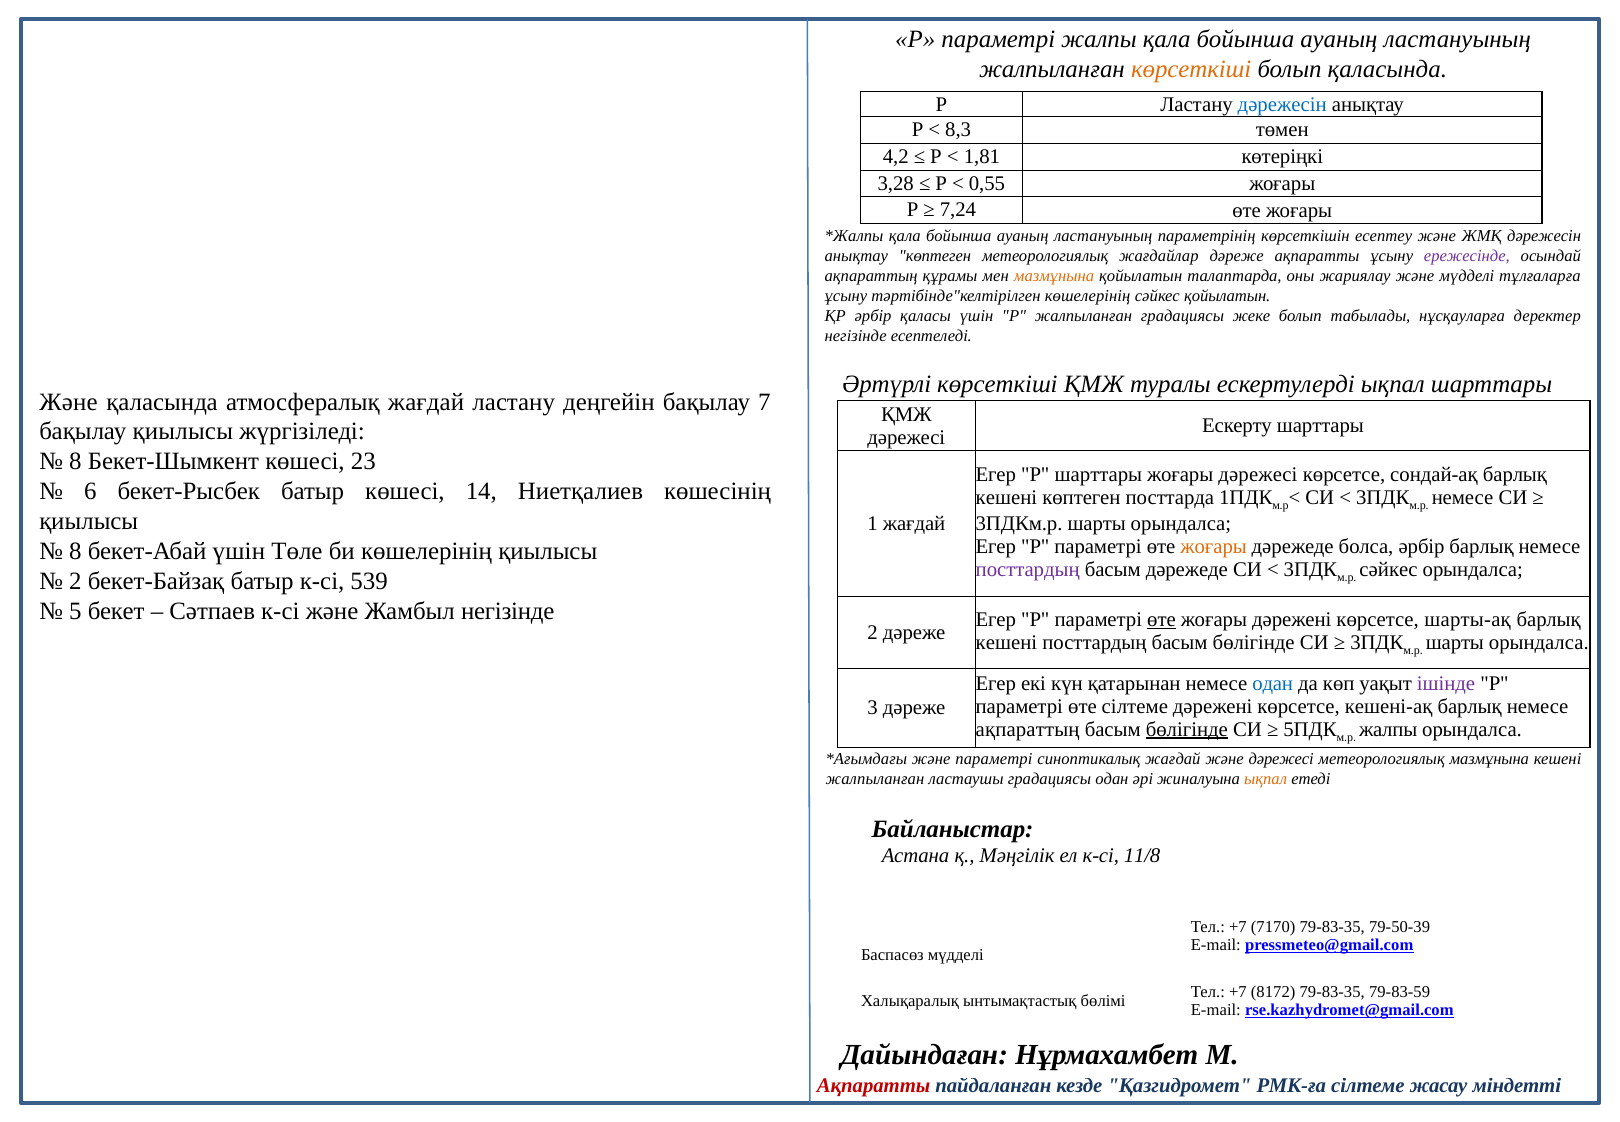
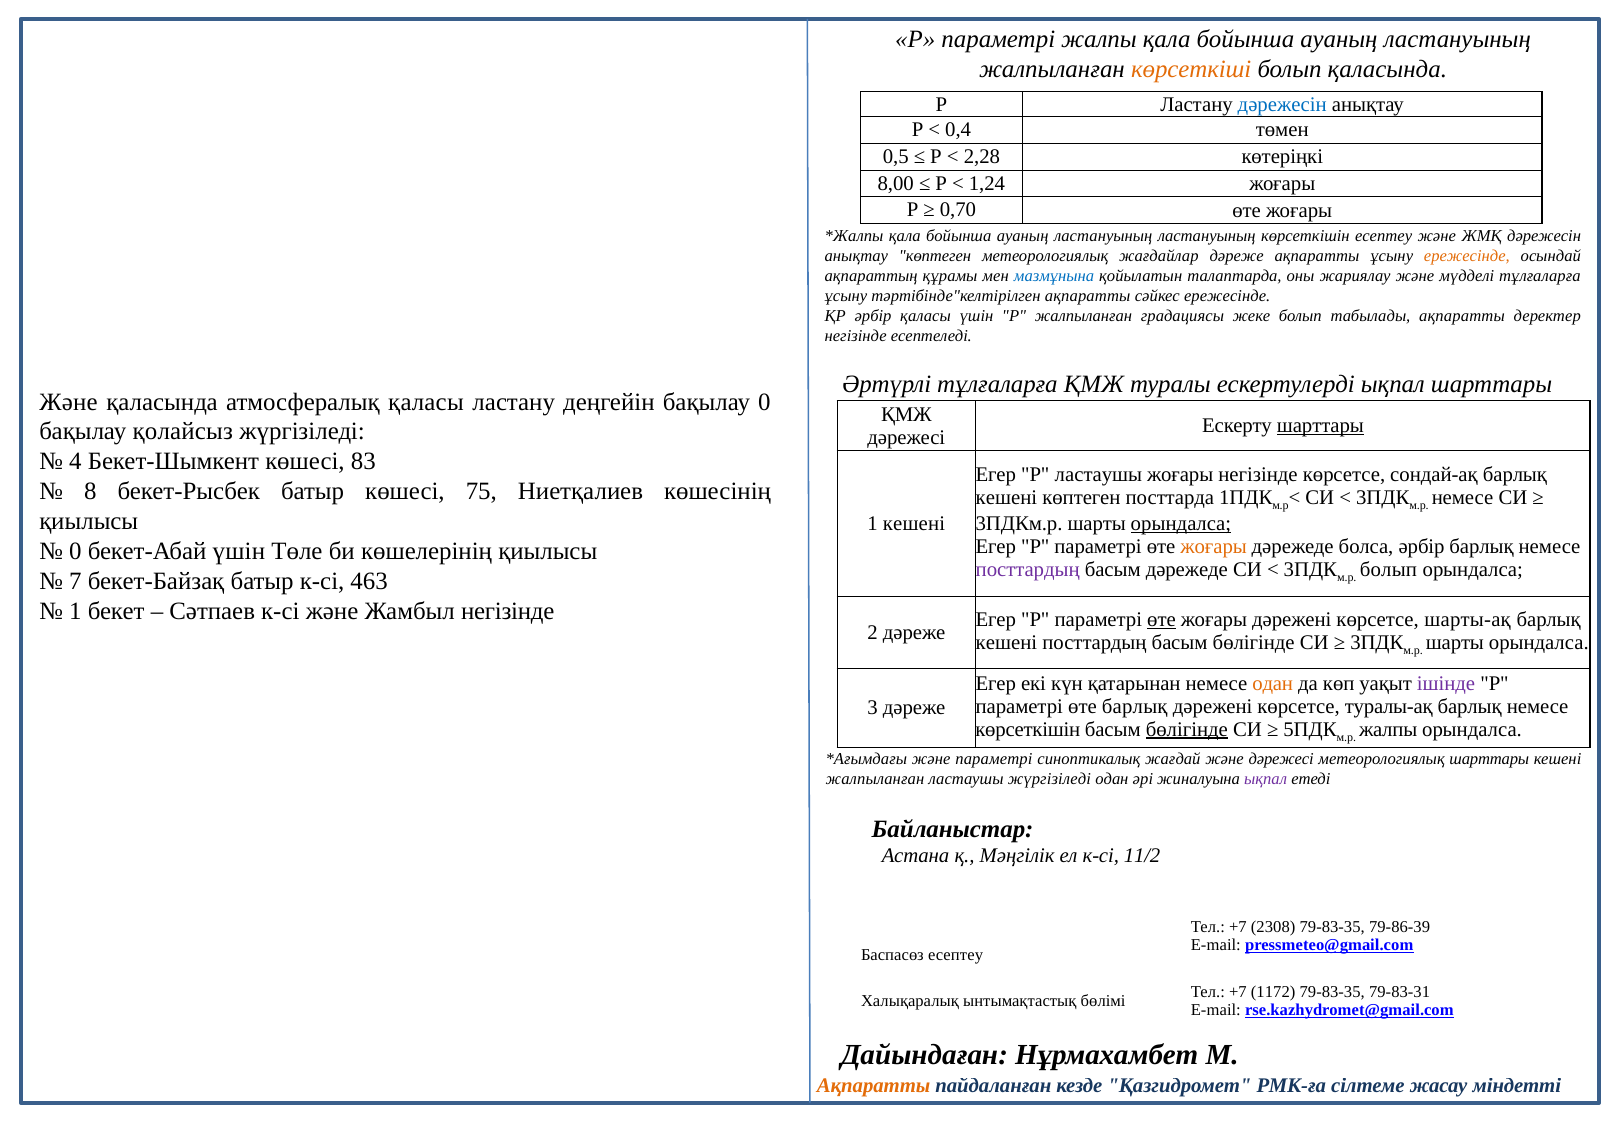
8,3: 8,3 -> 0,4 (958, 130)
4,2: 4,2 -> 0,5 (896, 156)
1,81: 1,81 -> 2,28 (982, 156)
3,28: 3,28 -> 8,00 (896, 183)
0,55: 0,55 -> 1,24 (987, 183)
7,24: 7,24 -> 0,70 (958, 210)
ластануының параметрінің: параметрінің -> ластануының (1207, 236)
ережесінде colour: purple -> orange (1467, 256)
мазмұнына colour: orange -> blue (1054, 276)
тәртібінде"келтірілген көшелерінің: көшелерінің -> ақпаратты (1088, 296)
сәйкес қойылатын: қойылатын -> ережесінде (1227, 296)
табылады нұсқауларға: нұсқауларға -> ақпаратты (1462, 316)
Әртүрлі көрсеткіші: көрсеткіші -> тұлғаларға (997, 384)
атмосфералық жағдай: жағдай -> қаласы (426, 402)
бақылау 7: 7 -> 0 (764, 402)
шарттары underline: none -> present (1320, 426)
бақылау қиылысы: қиылысы -> қолайсыз (183, 432)
8: 8 -> 4 (75, 461)
23: 23 -> 83 (363, 461)
Р шарттары: шарттары -> ластаушы (1098, 474)
жоғары дәрежесі: дәрежесі -> негізінде (1258, 474)
6: 6 -> 8 (90, 491)
14: 14 -> 75 (481, 491)
1 жағдай: жағдай -> кешені (914, 523)
орындалса underline: none -> present (1181, 523)
8: 8 -> 0 (75, 551)
сәйкес: сәйкес -> болып (1388, 569)
2: 2 -> 7 (75, 581)
539: 539 -> 463 (369, 581)
5: 5 -> 1 (75, 611)
одан colour: blue -> orange (1273, 683)
өте сілтеме: сілтеме -> барлық (1135, 706)
кешені-ақ: кешені-ақ -> туралы-ақ (1389, 706)
ақпараттың: ақпараттың -> көрсеткішін (1028, 729)
метеорологиялық мазмұнына: мазмұнына -> шарттары (1489, 758)
ластаушы градациясы: градациясы -> жүргізіледі (1049, 778)
ықпал colour: orange -> purple (1266, 778)
11/8: 11/8 -> 11/2 (1142, 856)
7170: 7170 -> 2308 (1273, 927)
79-50-39: 79-50-39 -> 79-86-39 (1400, 927)
Баспасөз мүдделі: мүдделі -> есептеу (956, 954)
8172: 8172 -> 1172 (1273, 991)
79-83-59: 79-83-59 -> 79-83-31 (1400, 991)
Ақпаратты colour: red -> orange (874, 1085)
